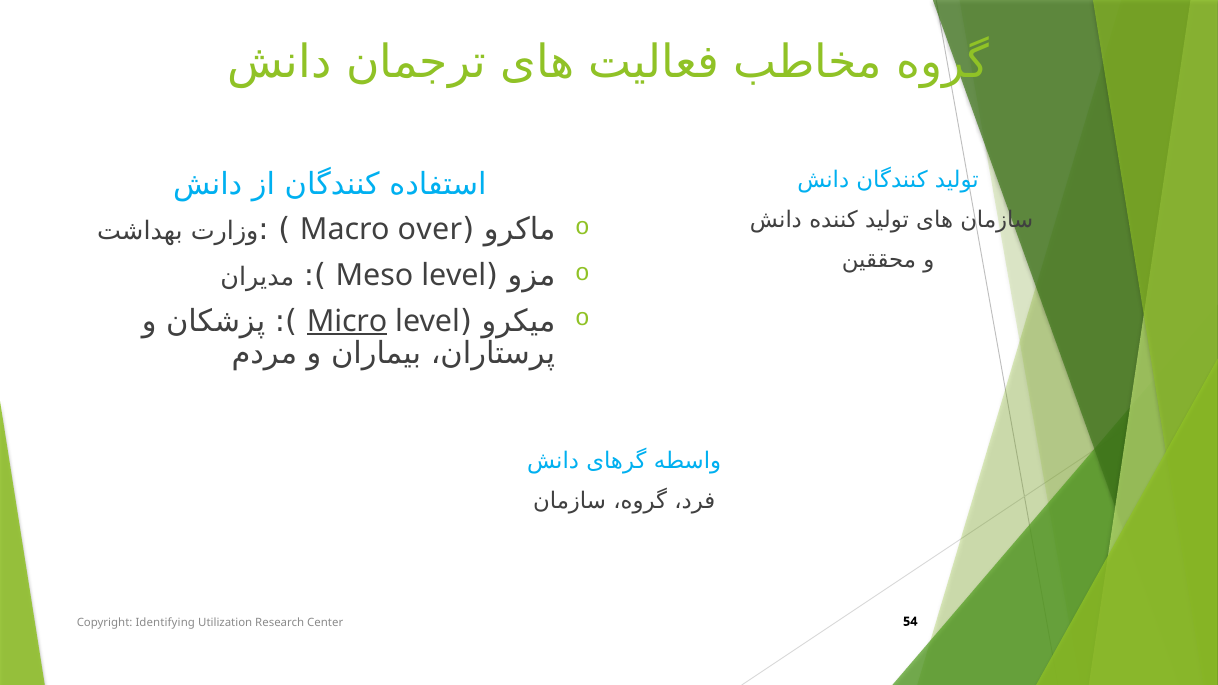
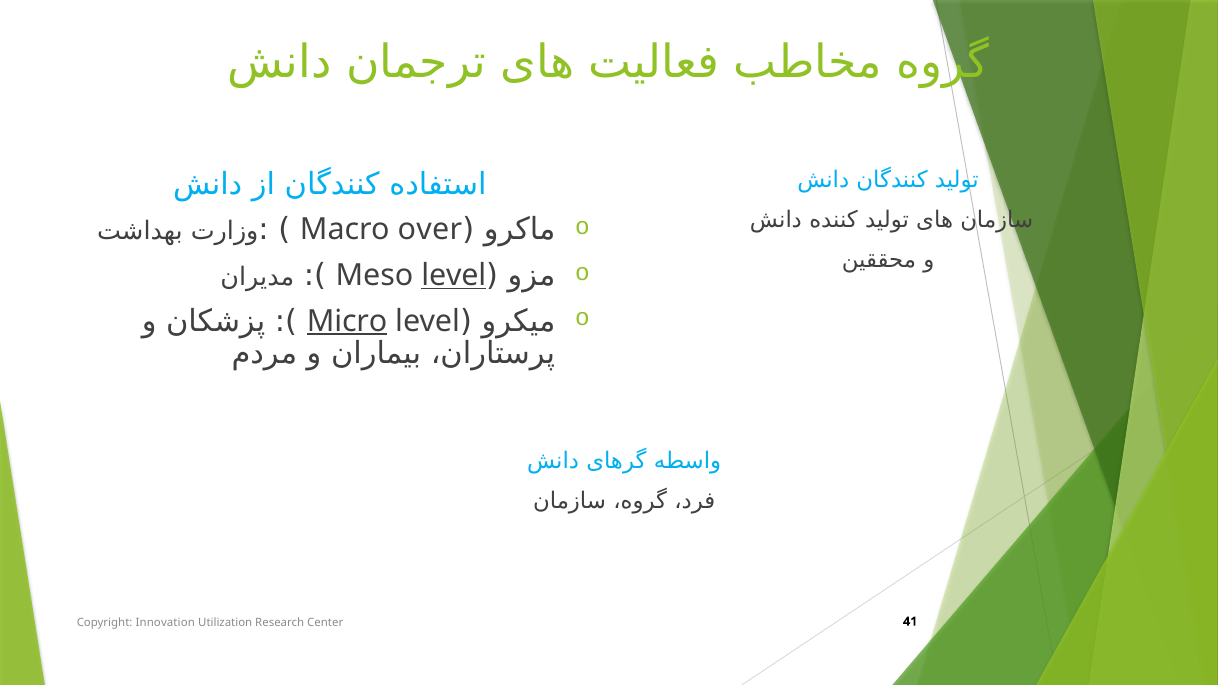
level underline: none -> present (454, 276)
Identifying: Identifying -> Innovation (165, 623)
54: 54 -> 41 (910, 622)
